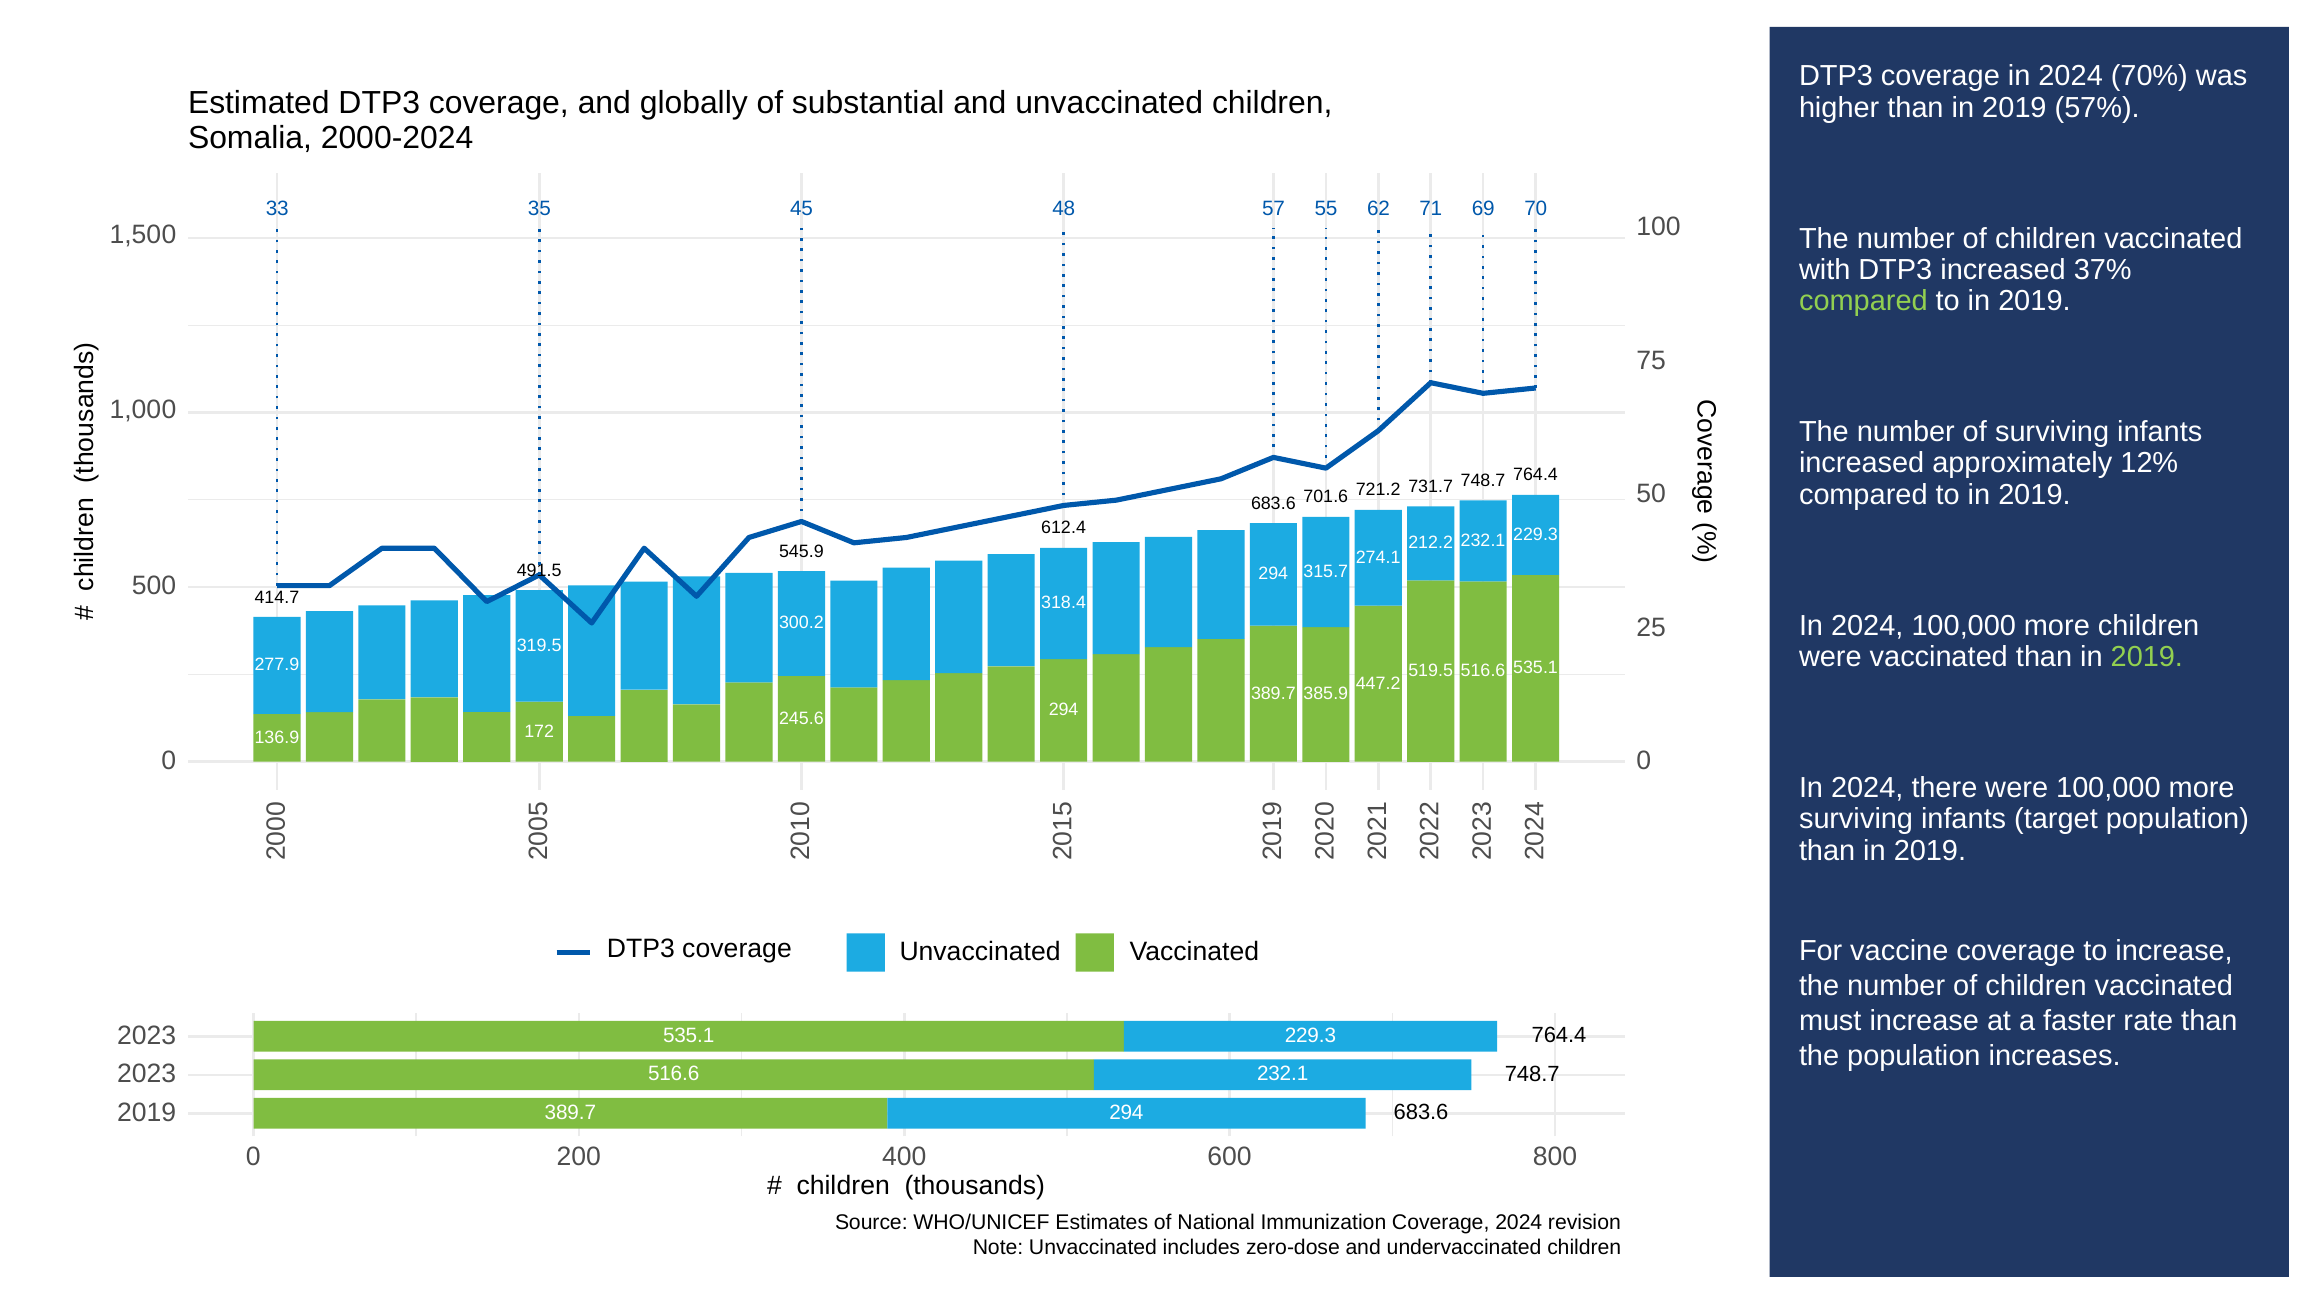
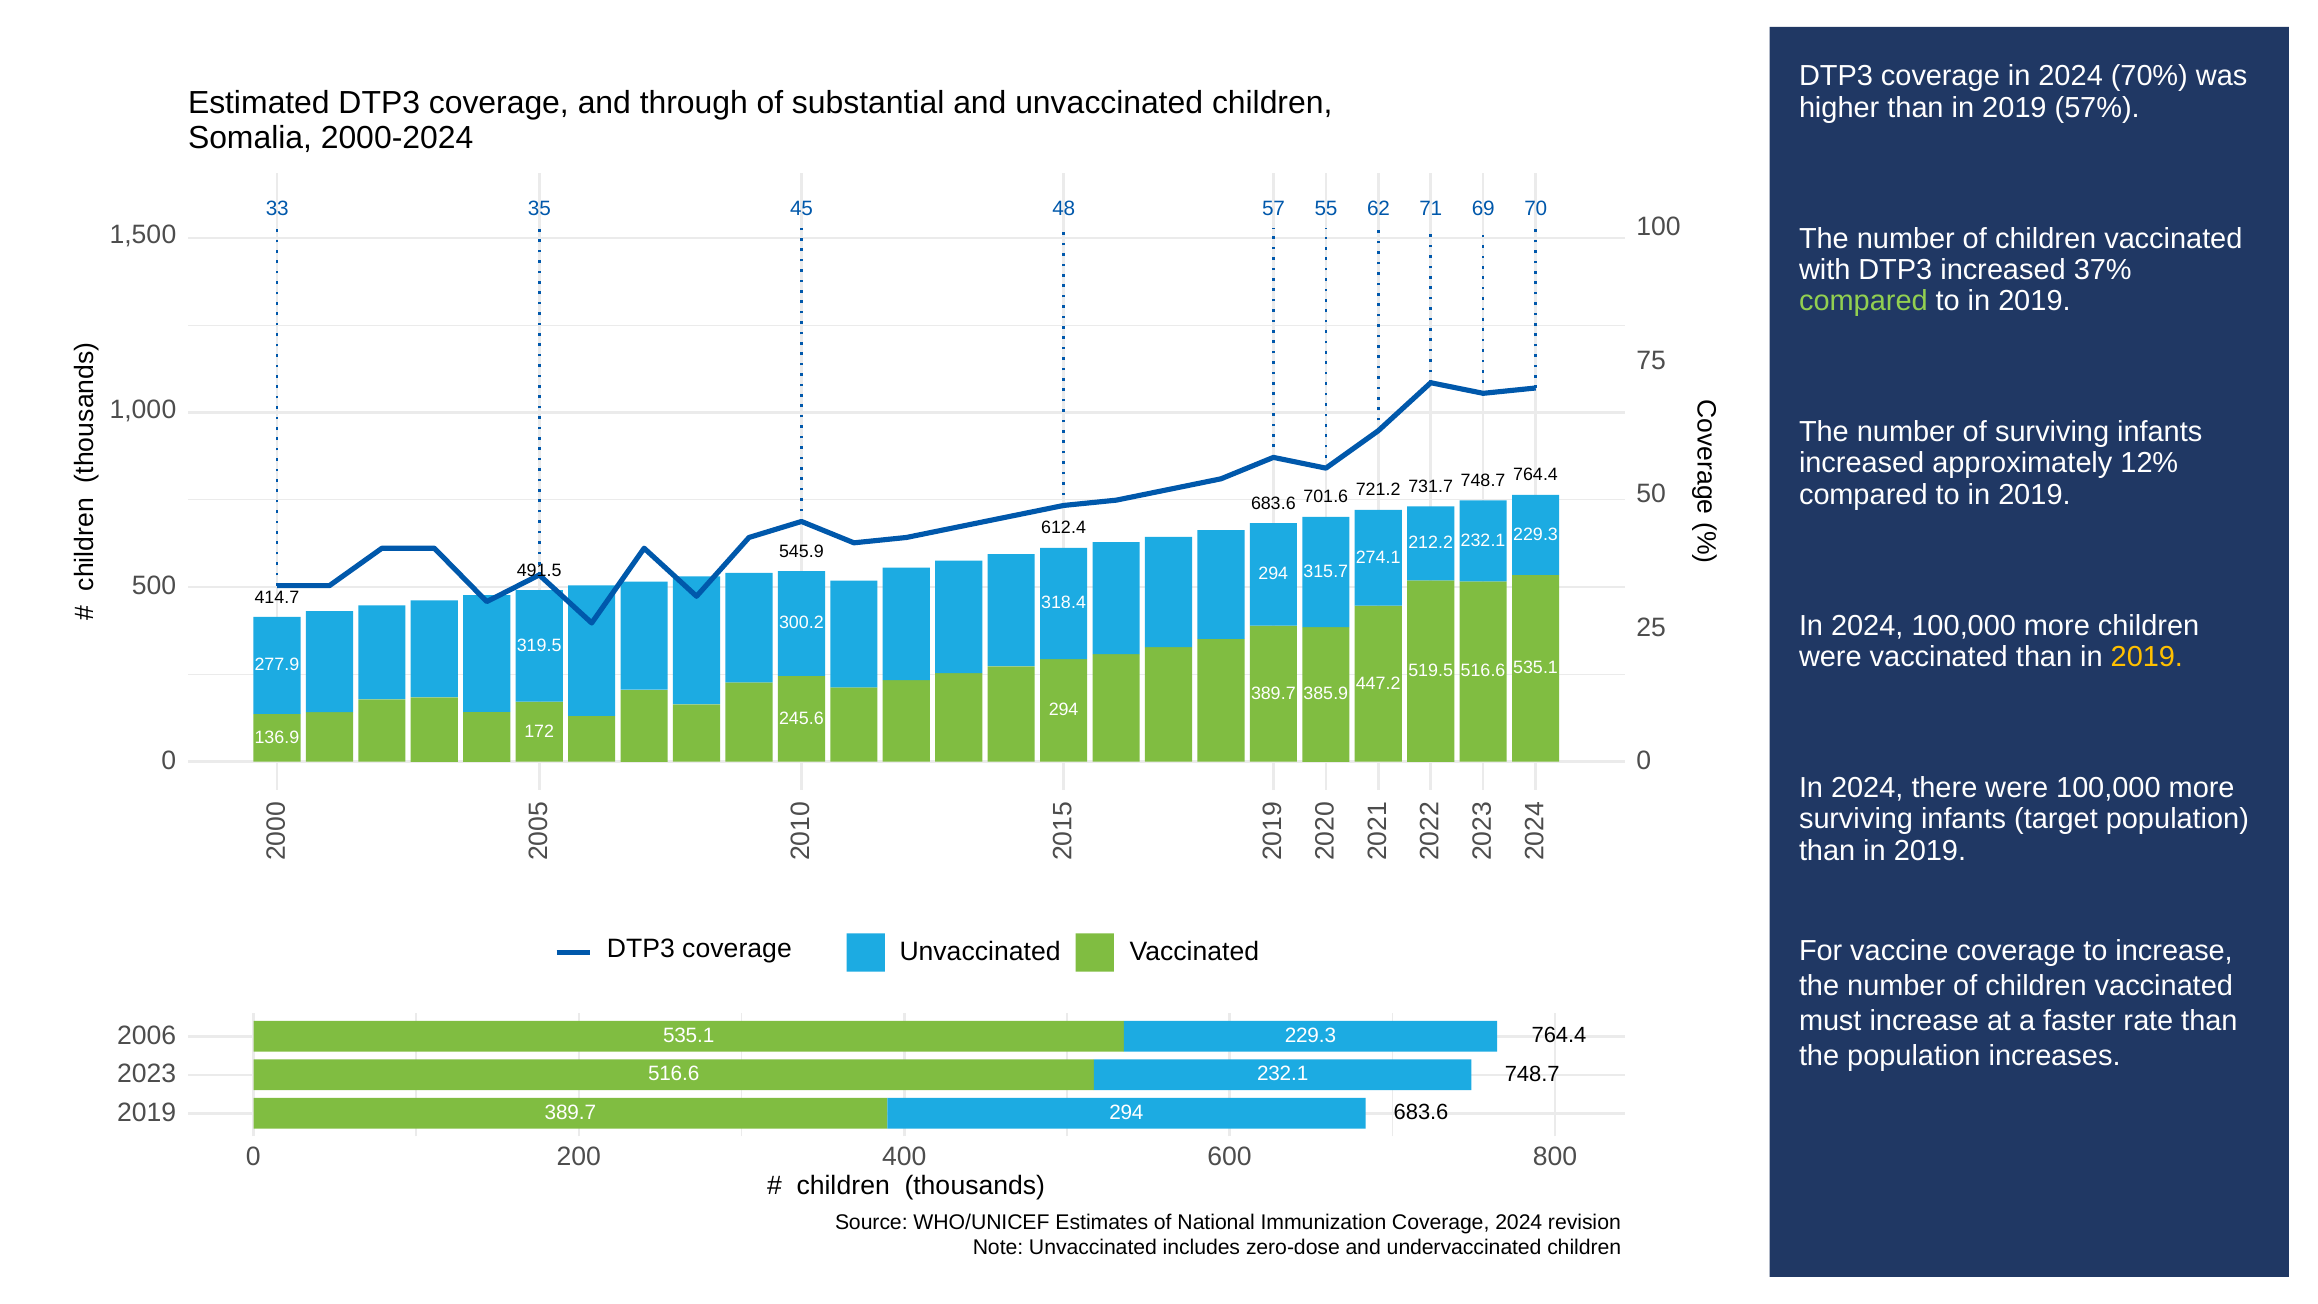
globally: globally -> through (694, 103)
2019 colour: light green -> yellow (2147, 657)
2023: 2023 -> 2006 (147, 1035)
